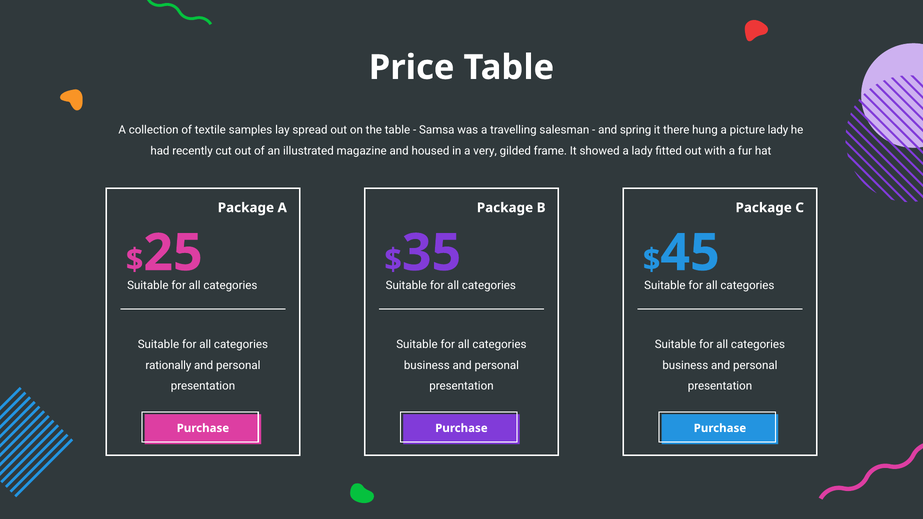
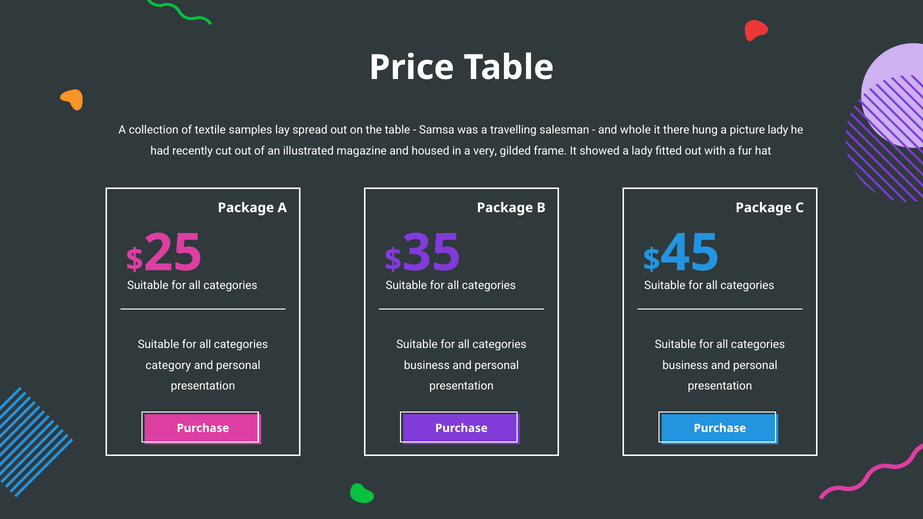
spring: spring -> whole (635, 130)
rationally: rationally -> category (168, 365)
